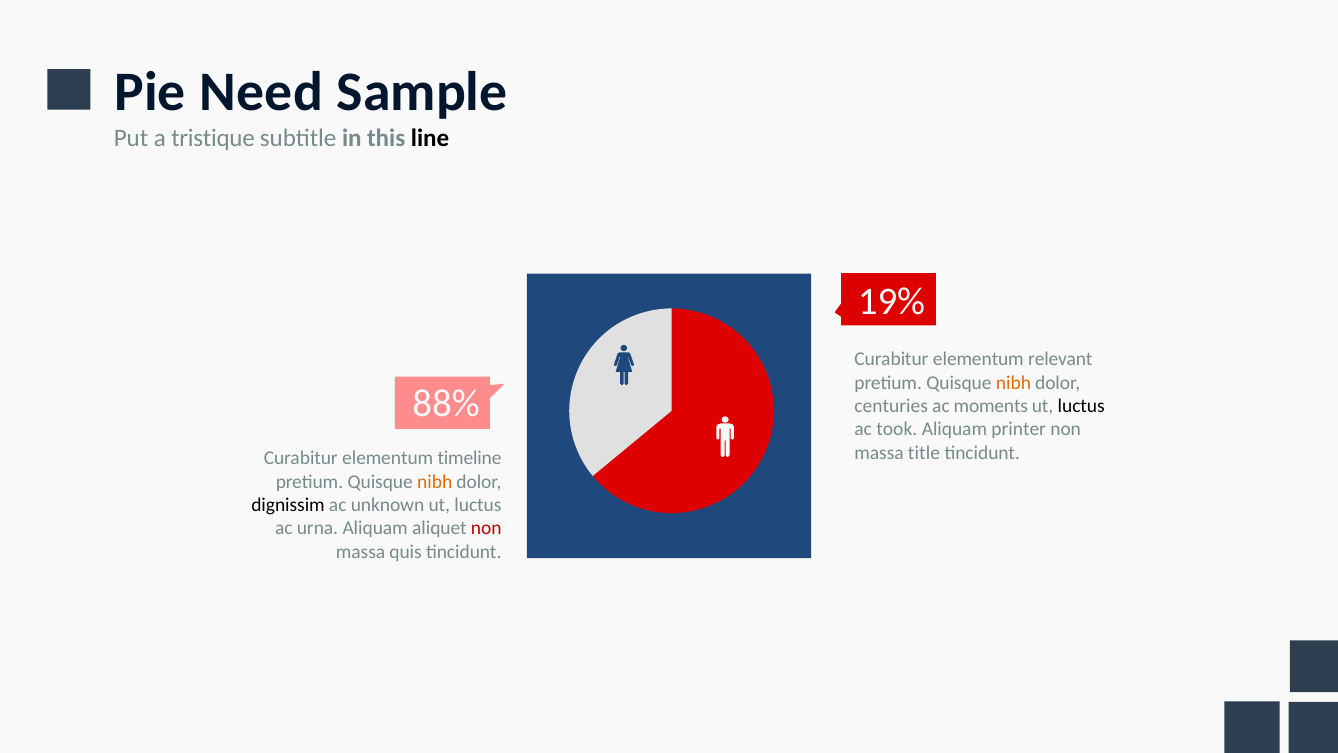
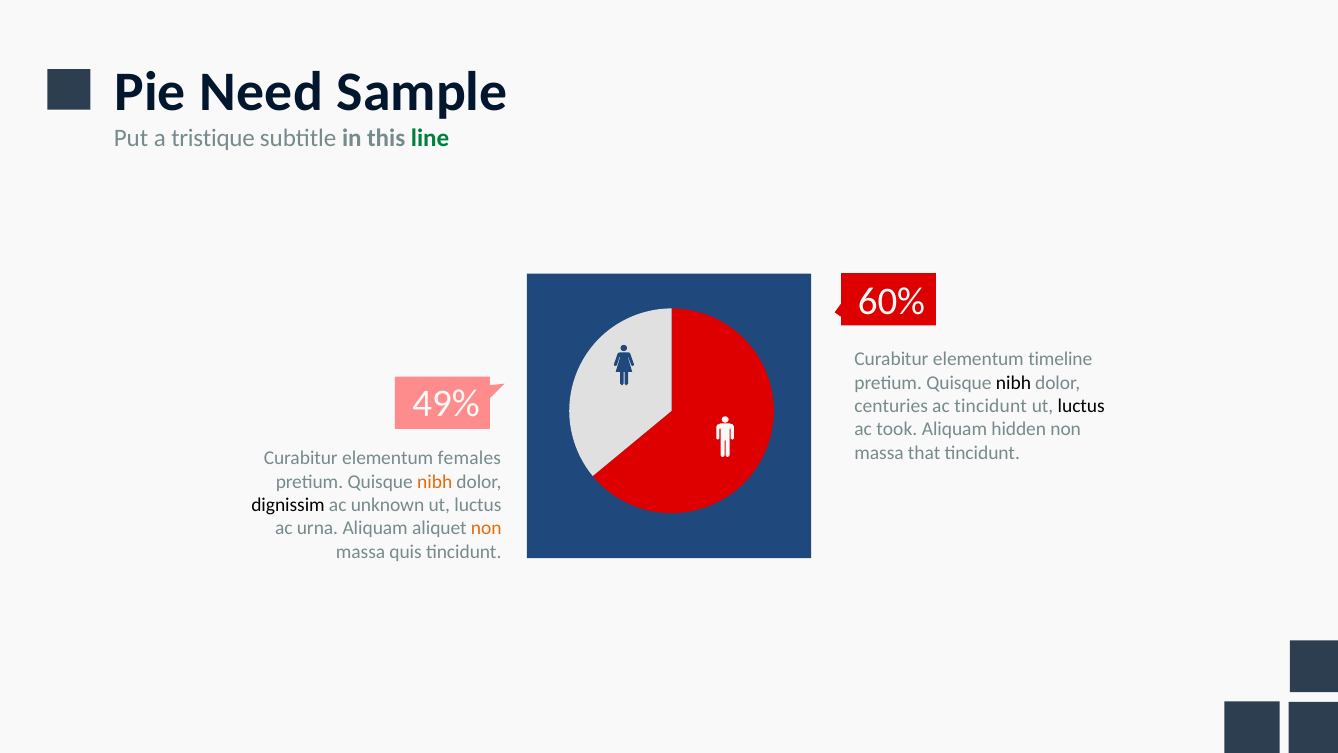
line colour: black -> green (430, 138)
19%: 19% -> 60% (891, 301)
relevant: relevant -> timeline (1060, 359)
nibh colour: orange -> black (1013, 383)
88%: 88% -> 49% (446, 404)
ac moments: moments -> tincidunt (991, 406)
printer: printer -> hidden (1019, 429)
title: title -> that (924, 453)
timeline: timeline -> females (469, 458)
non colour: red -> orange (486, 528)
